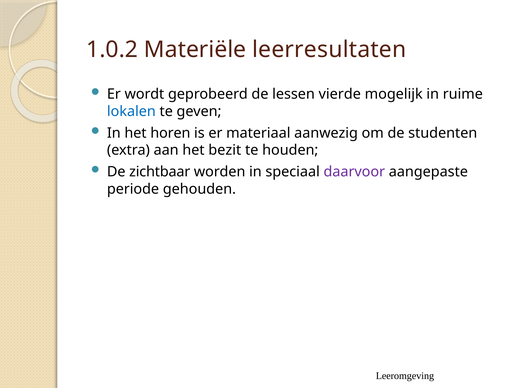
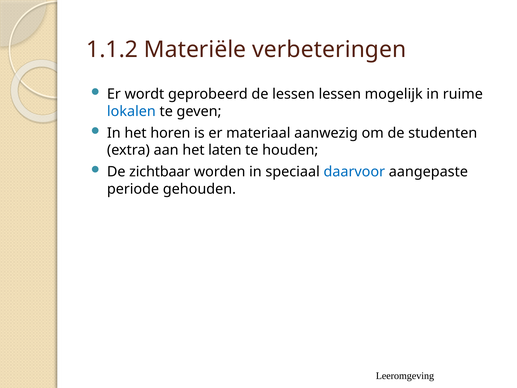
1.0.2: 1.0.2 -> 1.1.2 (112, 49)
leerresultaten: leerresultaten -> verbeteringen (329, 49)
lessen vierde: vierde -> lessen (340, 94)
bezit: bezit -> laten (225, 150)
daarvoor colour: purple -> blue (354, 172)
